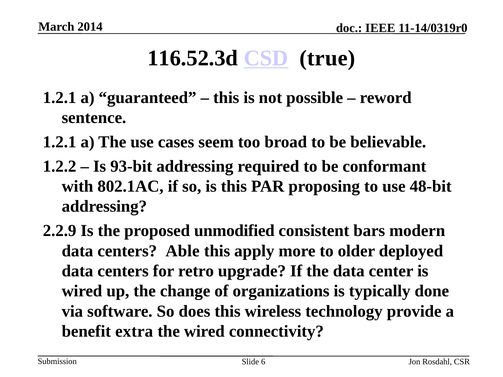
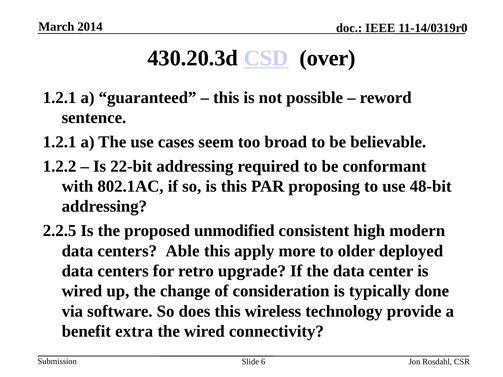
116.52.3d: 116.52.3d -> 430.20.3d (193, 58)
true: true -> over (328, 58)
93-bit: 93-bit -> 22-bit (131, 166)
2.2.9: 2.2.9 -> 2.2.5 (60, 231)
bars: bars -> high (369, 231)
organizations: organizations -> consideration (281, 291)
